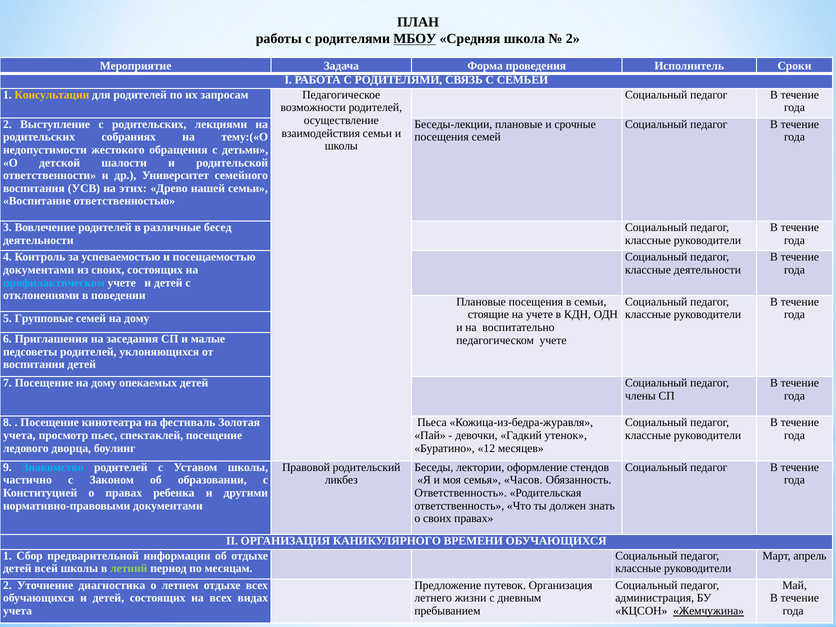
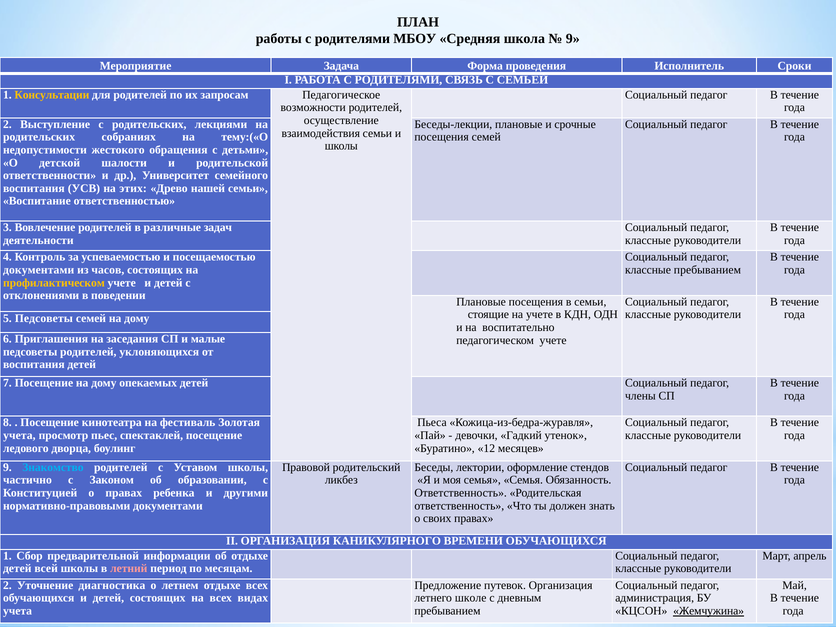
МБОУ underline: present -> none (415, 39)
2: 2 -> 9 (573, 39)
бесед: бесед -> задач (218, 228)
из своих: своих -> часов (108, 270)
классные деятельности: деятельности -> пребыванием (707, 270)
профилактическом colour: light blue -> yellow (54, 283)
5 Групповые: Групповые -> Педсоветы (44, 318)
семья Часов: Часов -> Семья (523, 480)
летний colour: light green -> pink (129, 569)
жизни: жизни -> школе (471, 598)
